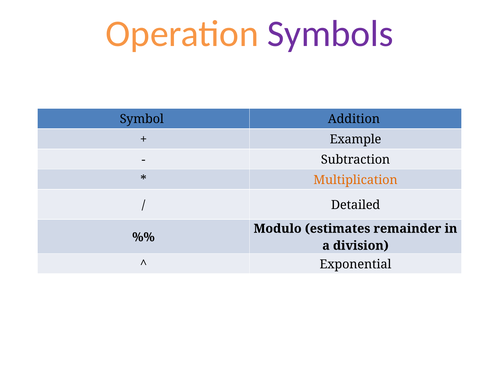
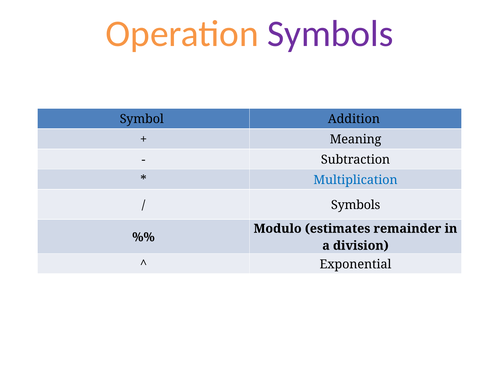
Example: Example -> Meaning (356, 139)
Multiplication colour: orange -> blue (356, 180)
Detailed: Detailed -> Symbols (356, 205)
